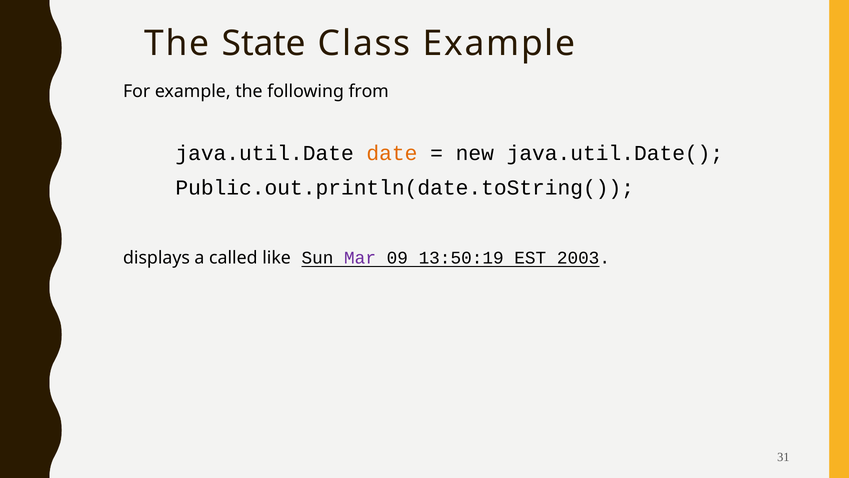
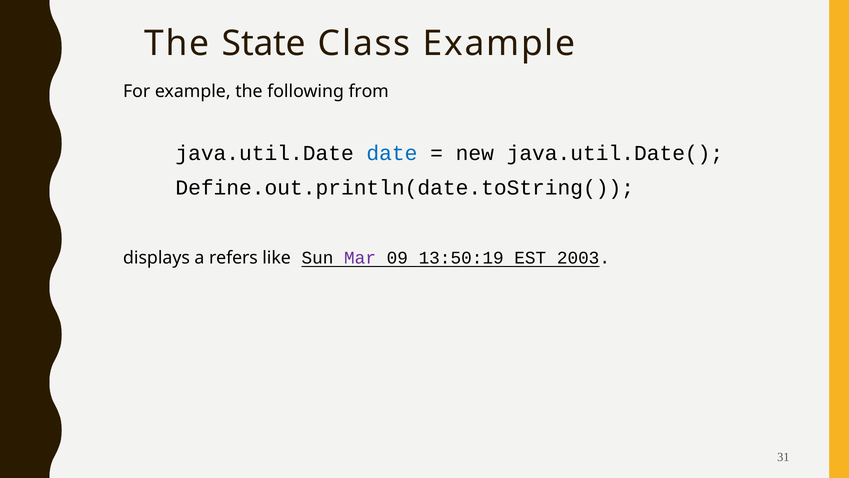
date colour: orange -> blue (392, 153)
Public.out.println(date.toString(: Public.out.println(date.toString( -> Define.out.println(date.toString( (405, 187)
called: called -> refers (233, 258)
